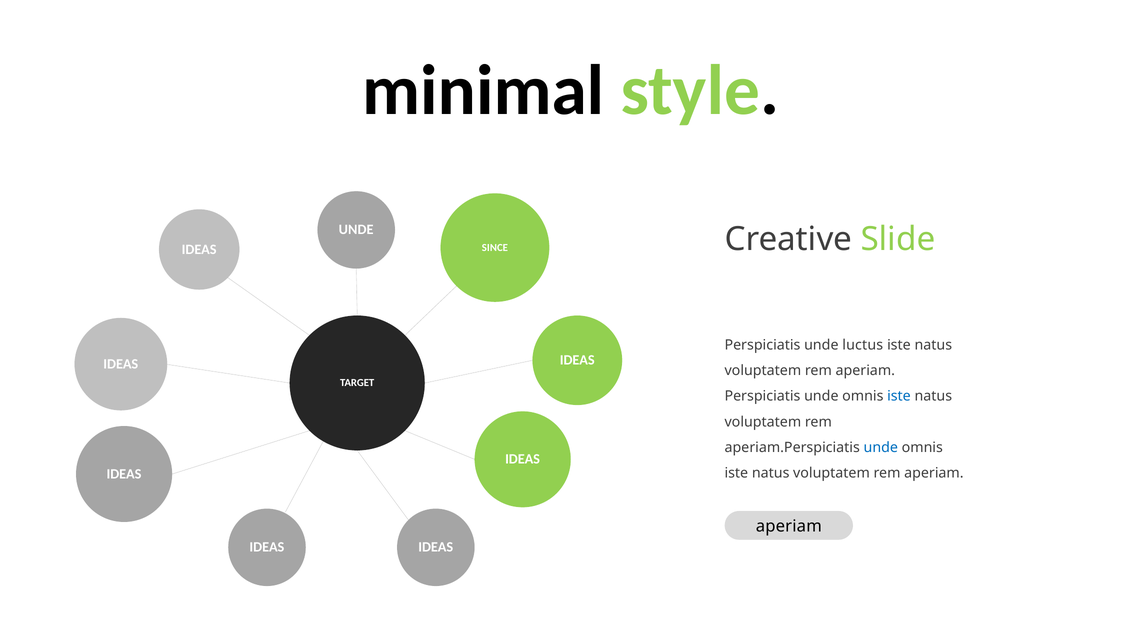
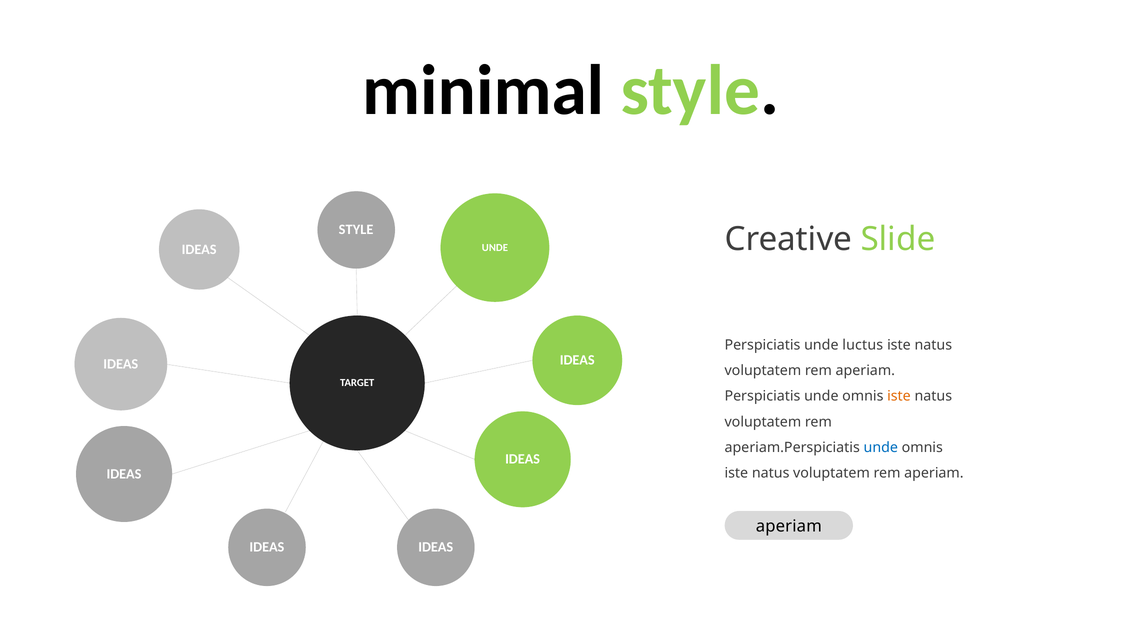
UNDE: UNDE -> STYLE (356, 230)
SINCE: SINCE -> UNDE (495, 247)
iste colour: blue -> orange (899, 396)
